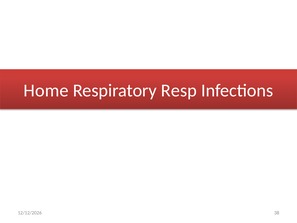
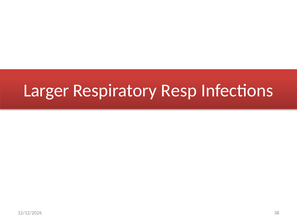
Home: Home -> Larger (46, 90)
